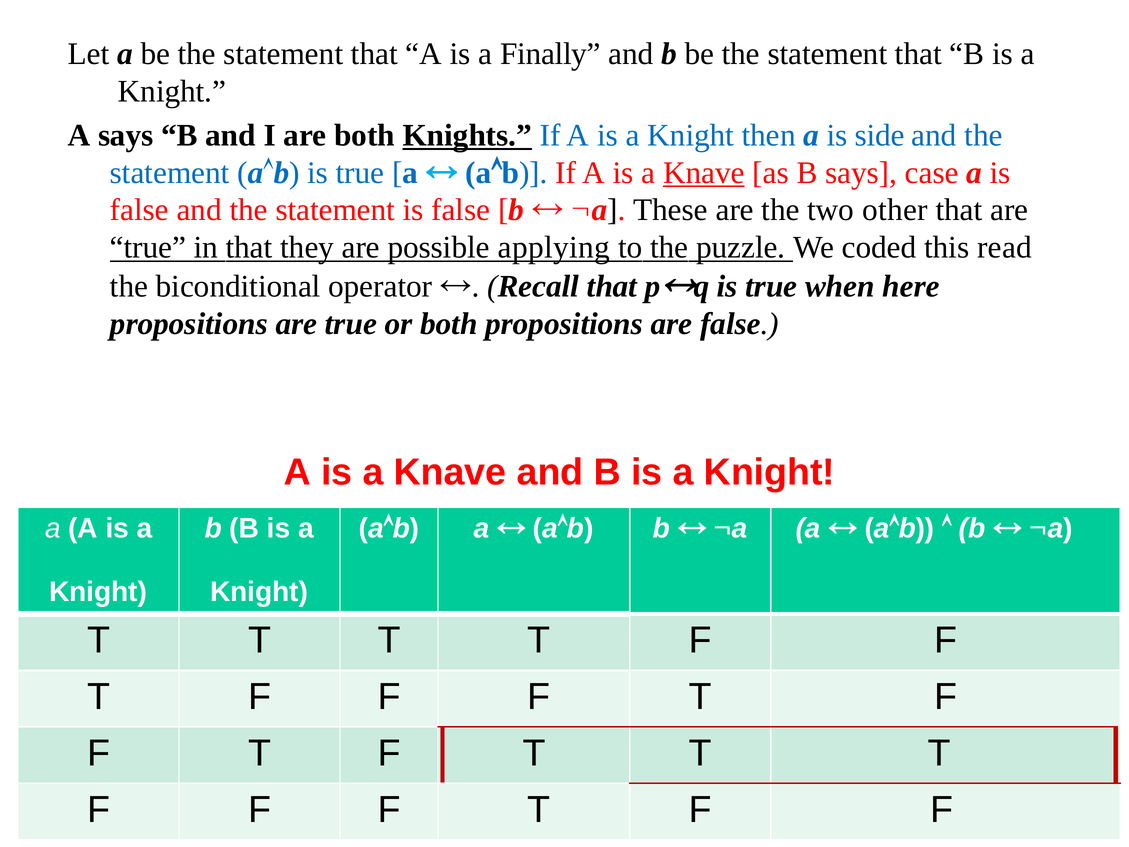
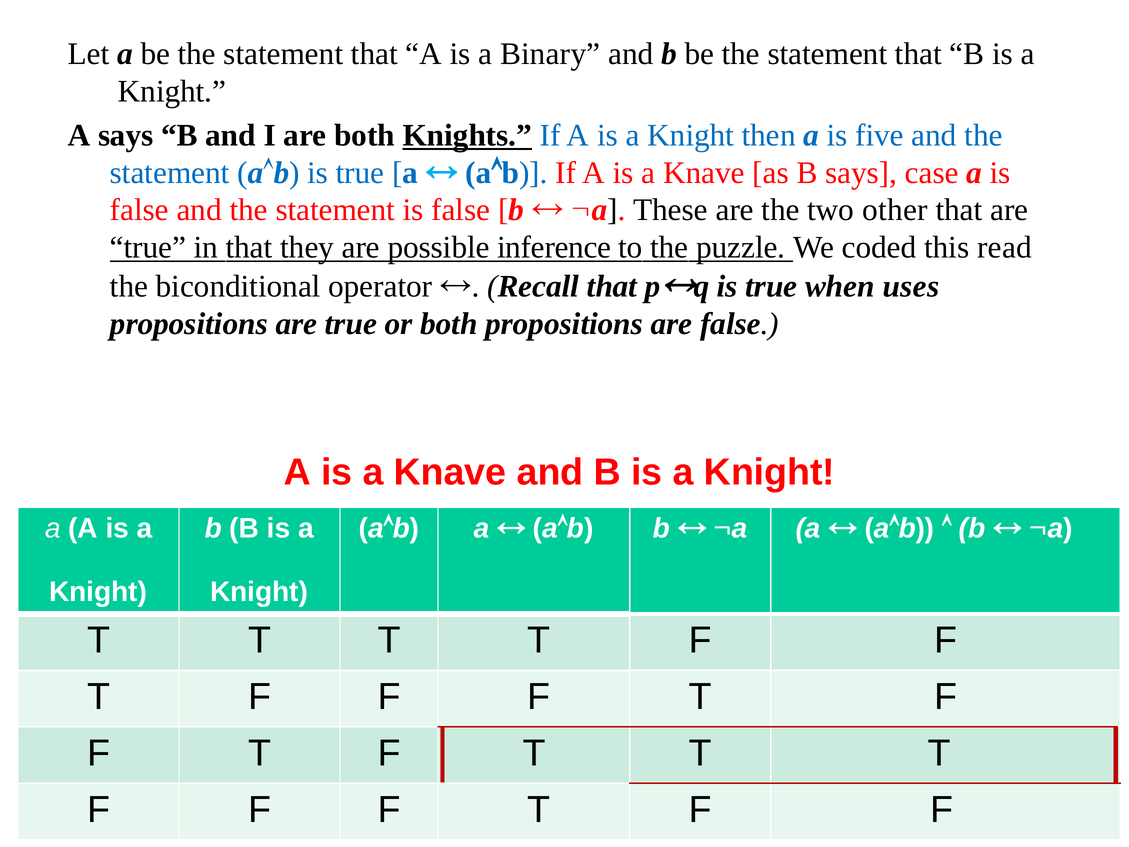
Finally: Finally -> Binary (550, 54)
side: side -> five (880, 135)
Knave underline: present -> none (704, 173)
applying: applying -> inference (554, 247)
here: here -> uses (911, 286)
